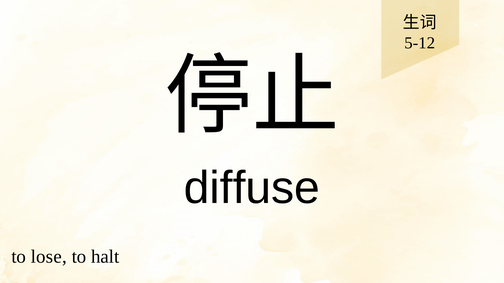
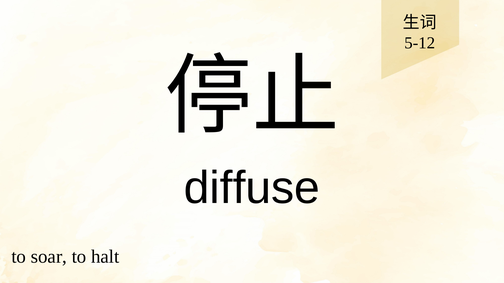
lose: lose -> soar (49, 257)
